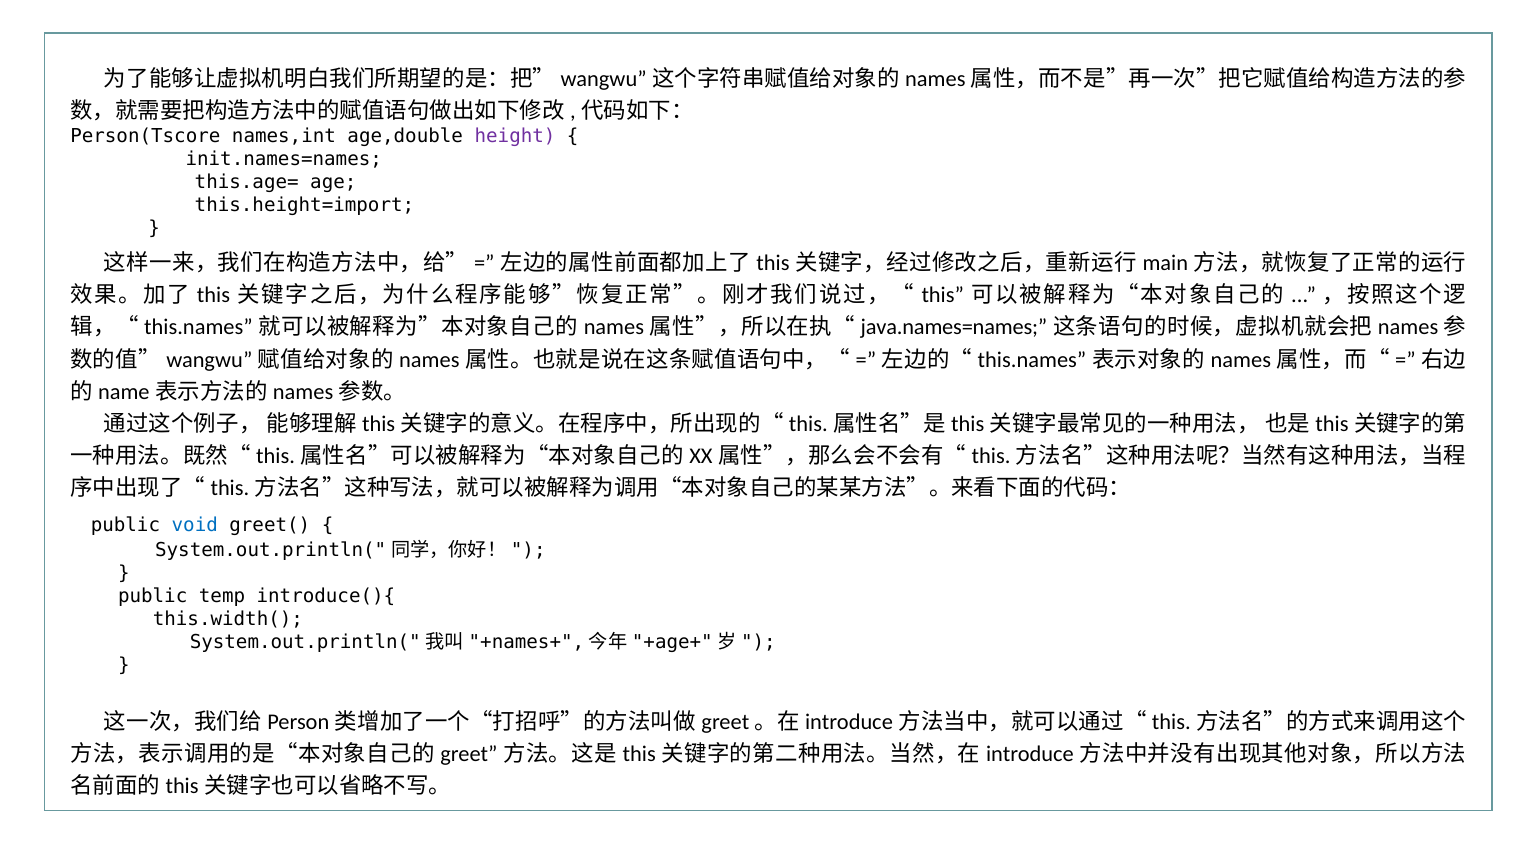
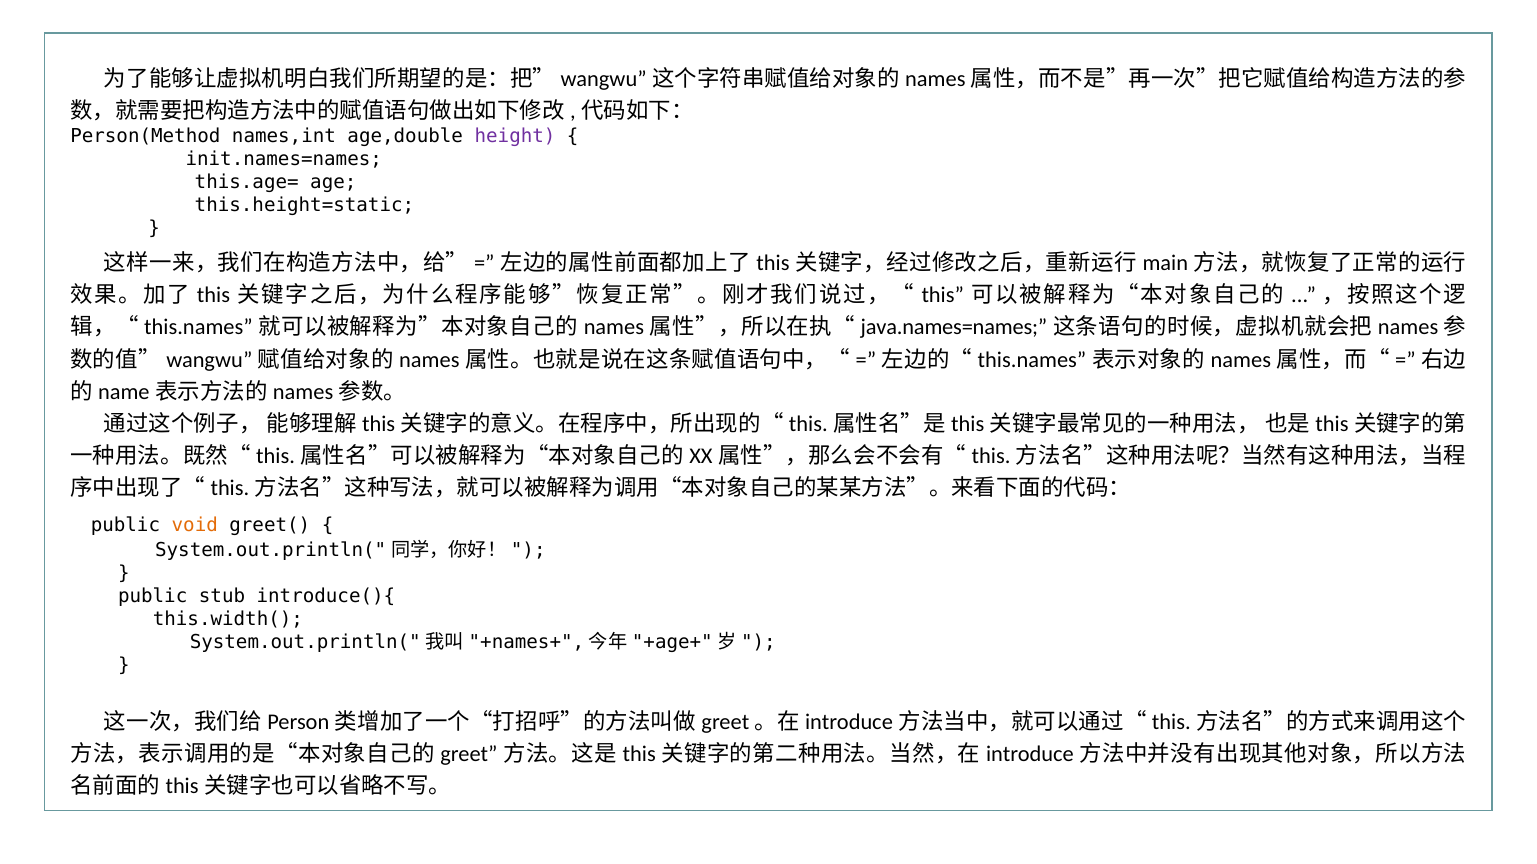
Person(Tscore: Person(Tscore -> Person(Method (145, 136)
this.height=import: this.height=import -> this.height=static (304, 205)
void colour: blue -> orange (195, 526)
temp: temp -> stub (222, 597)
